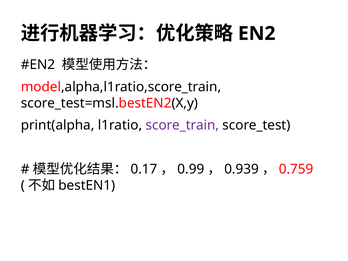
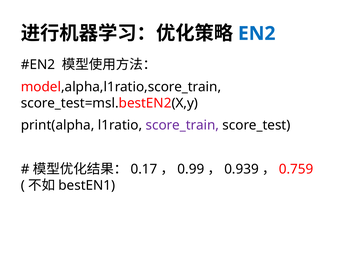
EN2 colour: black -> blue (257, 34)
